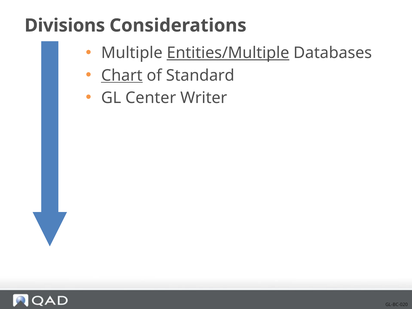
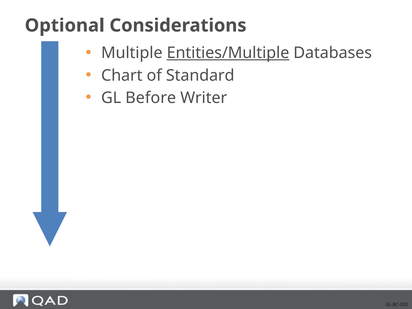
Divisions: Divisions -> Optional (65, 25)
Chart underline: present -> none (122, 75)
Center: Center -> Before (151, 98)
